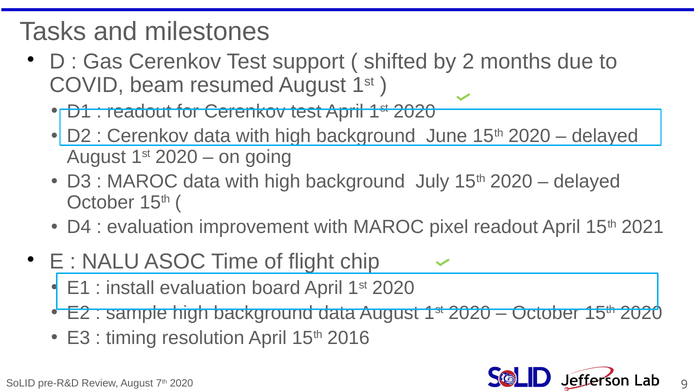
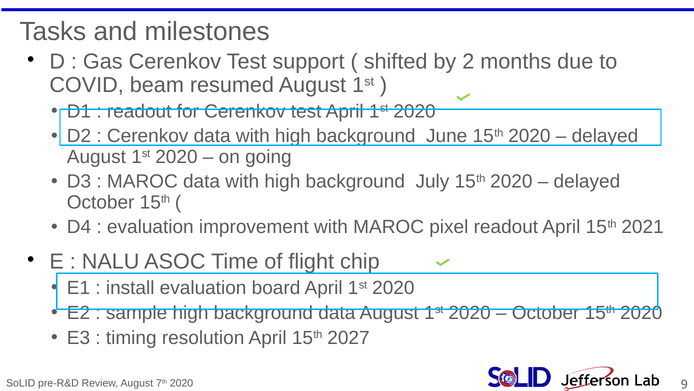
2016: 2016 -> 2027 (348, 337)
